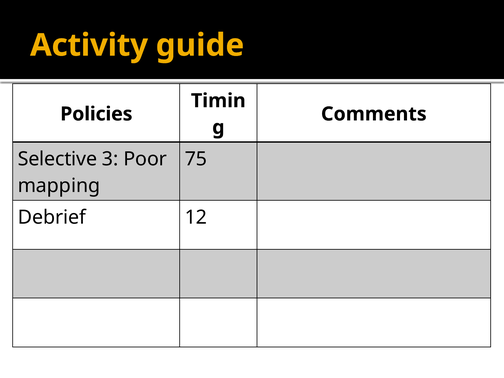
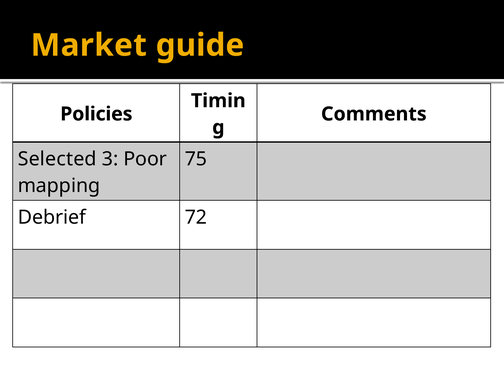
Activity: Activity -> Market (89, 45)
Selective: Selective -> Selected (57, 159)
12: 12 -> 72 (196, 217)
